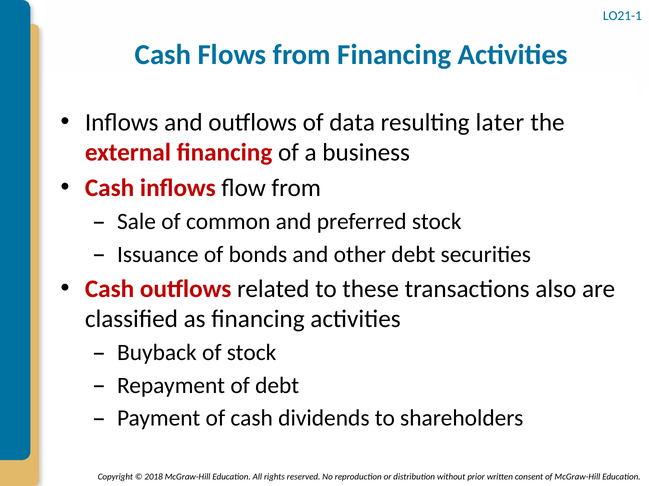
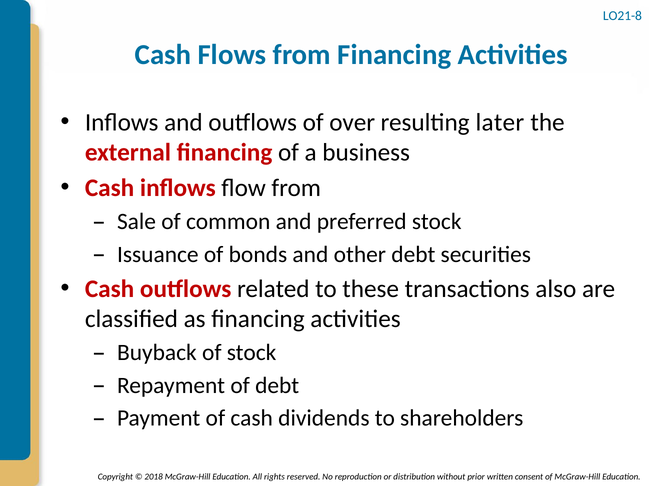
LO21-1: LO21-1 -> LO21-8 (622, 16)
data: data -> over (352, 123)
